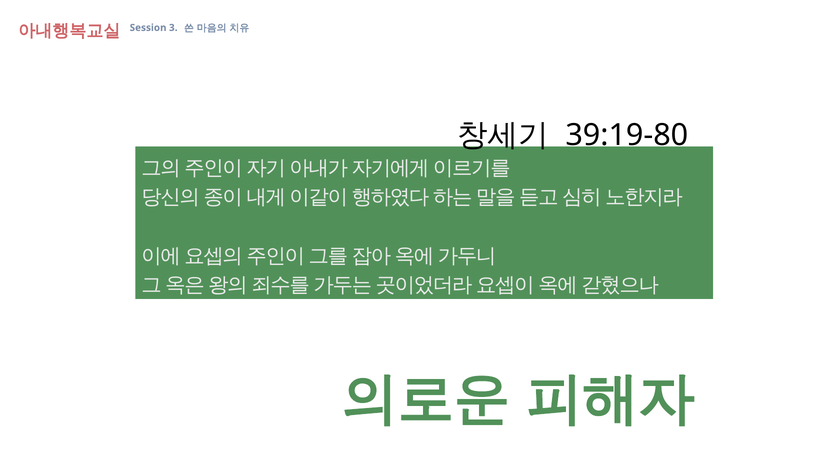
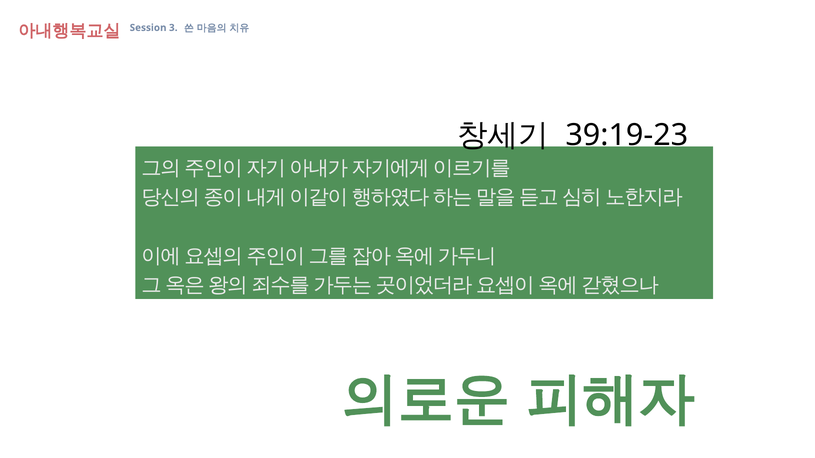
39:19-80: 39:19-80 -> 39:19-23 (627, 135)
